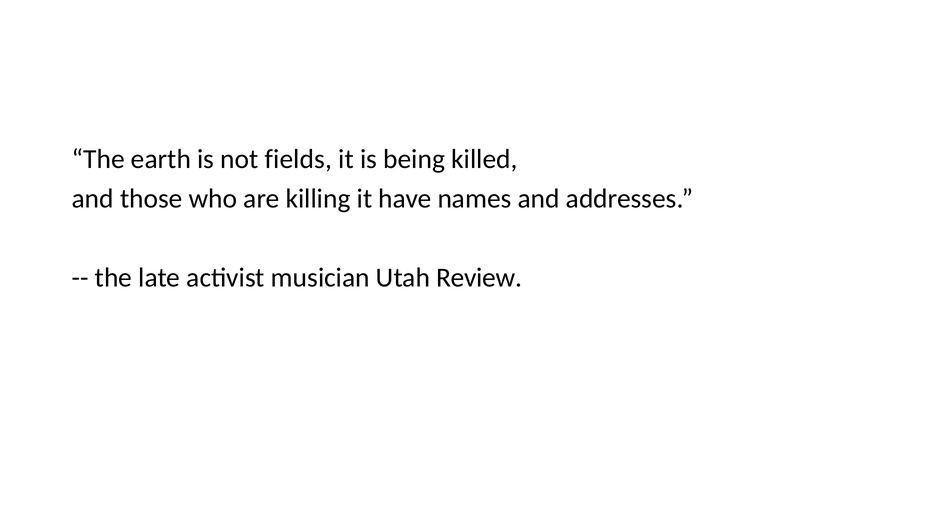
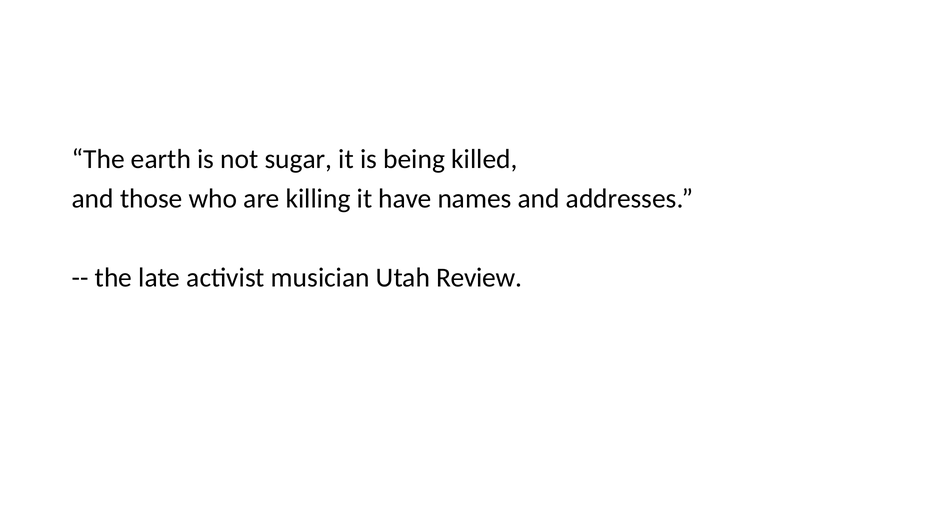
fields: fields -> sugar (298, 159)
